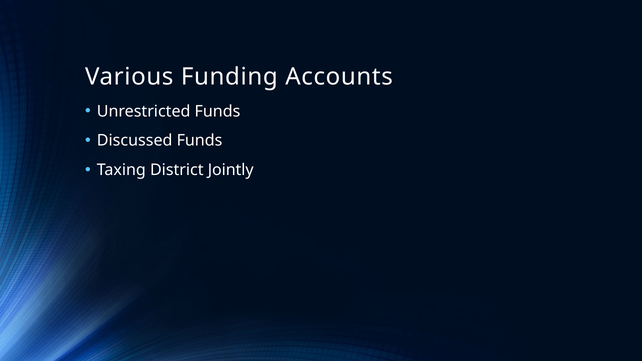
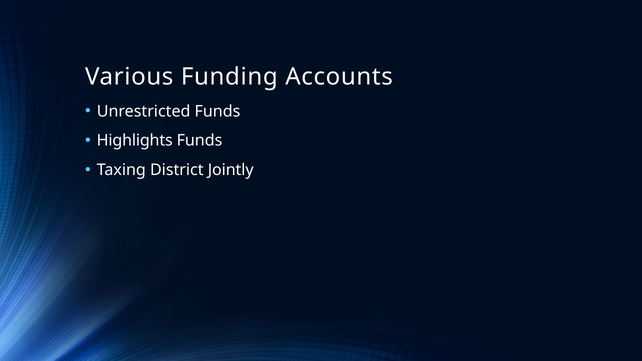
Discussed: Discussed -> Highlights (135, 141)
